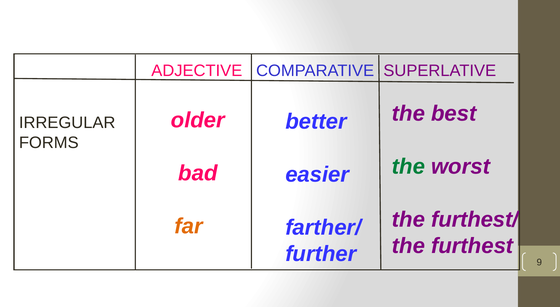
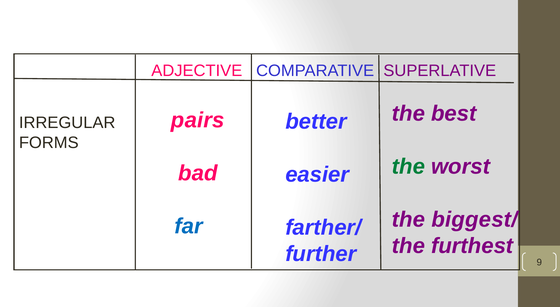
older: older -> pairs (198, 120)
furthest/: furthest/ -> biggest/ (475, 220)
far colour: orange -> blue (189, 226)
